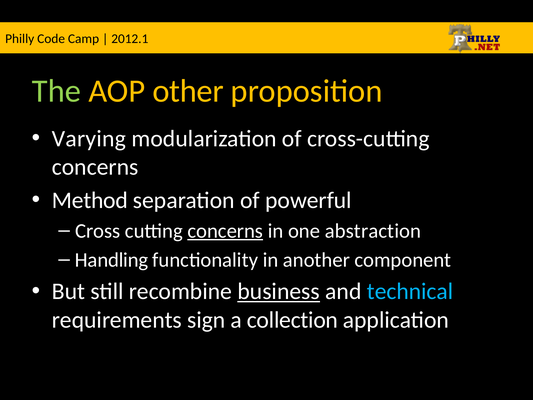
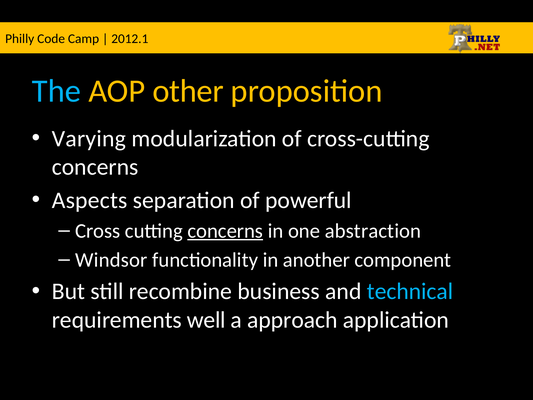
The colour: light green -> light blue (57, 91)
Method: Method -> Aspects (90, 200)
Handling: Handling -> Windsor (111, 260)
business underline: present -> none (279, 291)
sign: sign -> well (206, 320)
collection: collection -> approach (292, 320)
